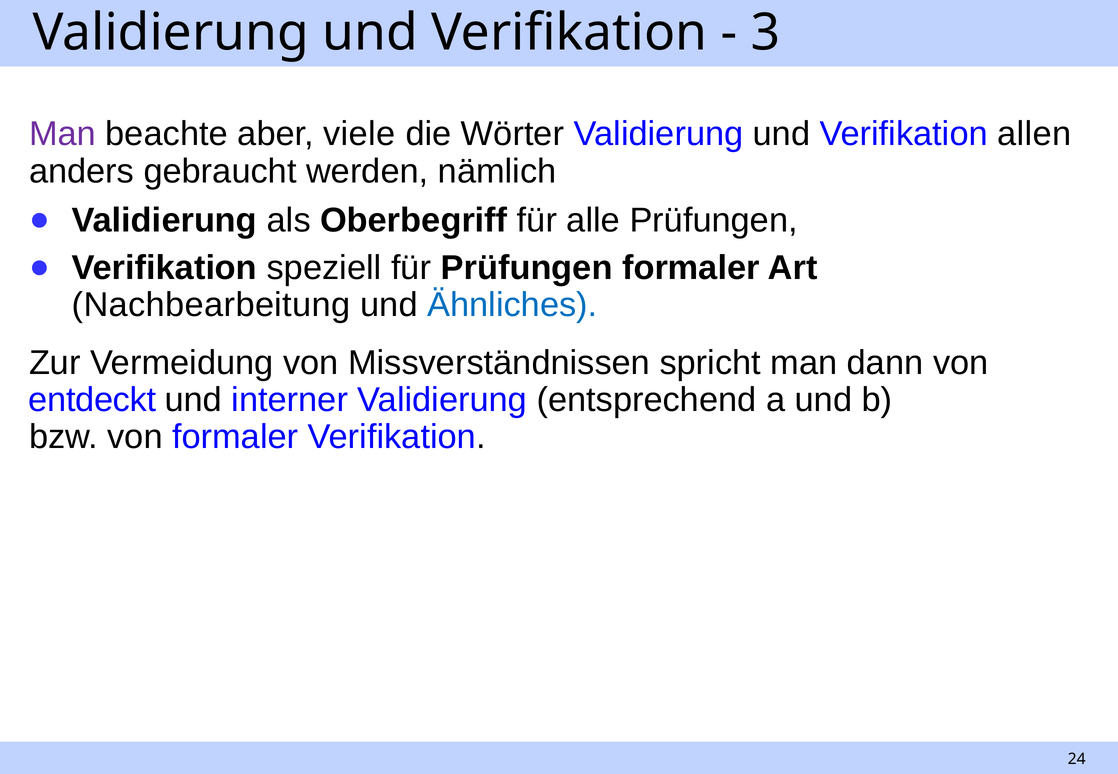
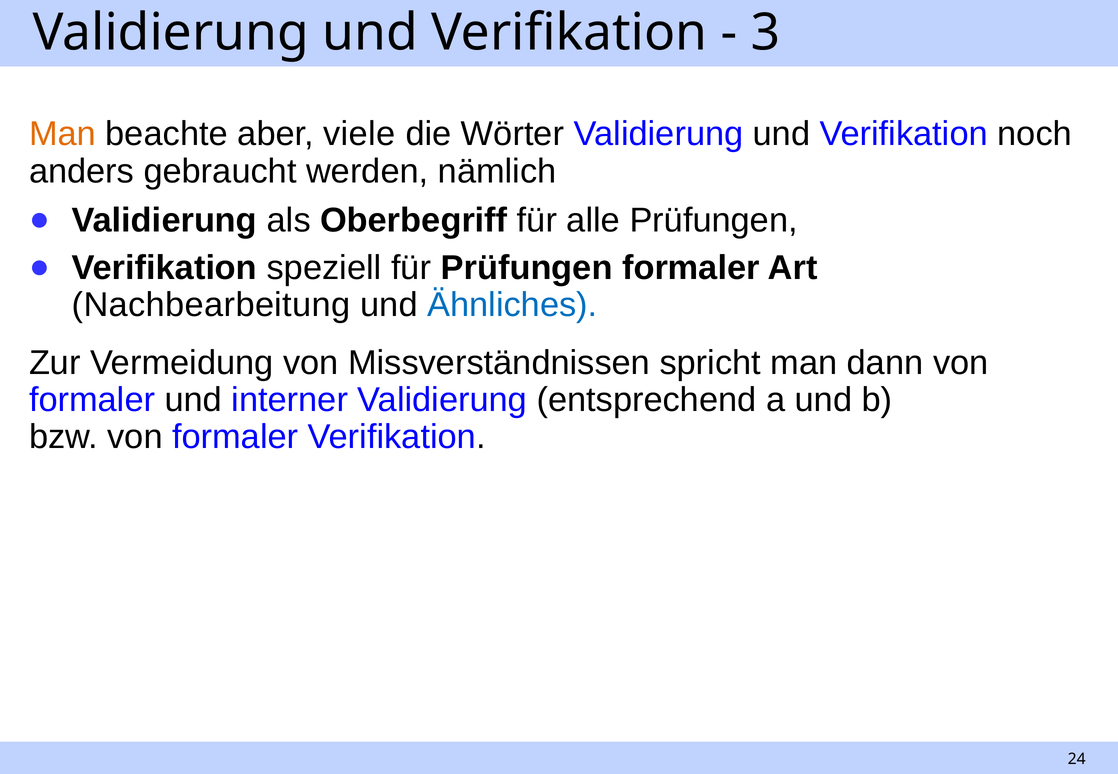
Man colour: purple -> orange (62, 134)
allen: allen -> noch (1035, 134)
entdeckt: entdeckt -> formaler (92, 400)
